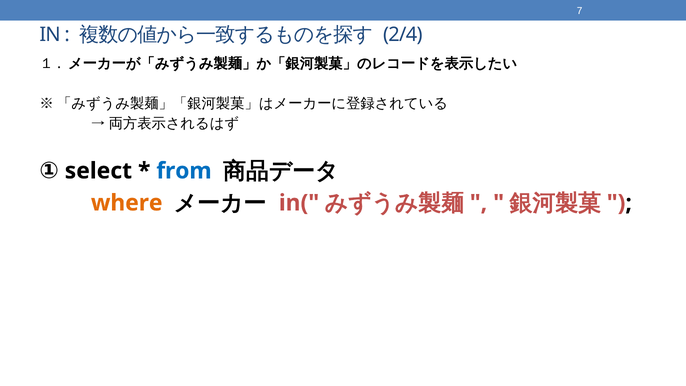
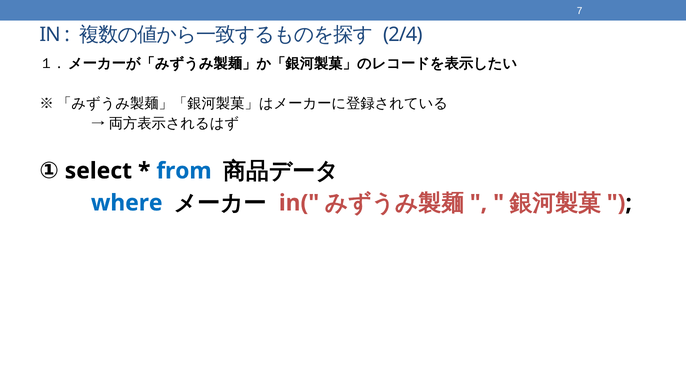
where colour: orange -> blue (127, 203)
